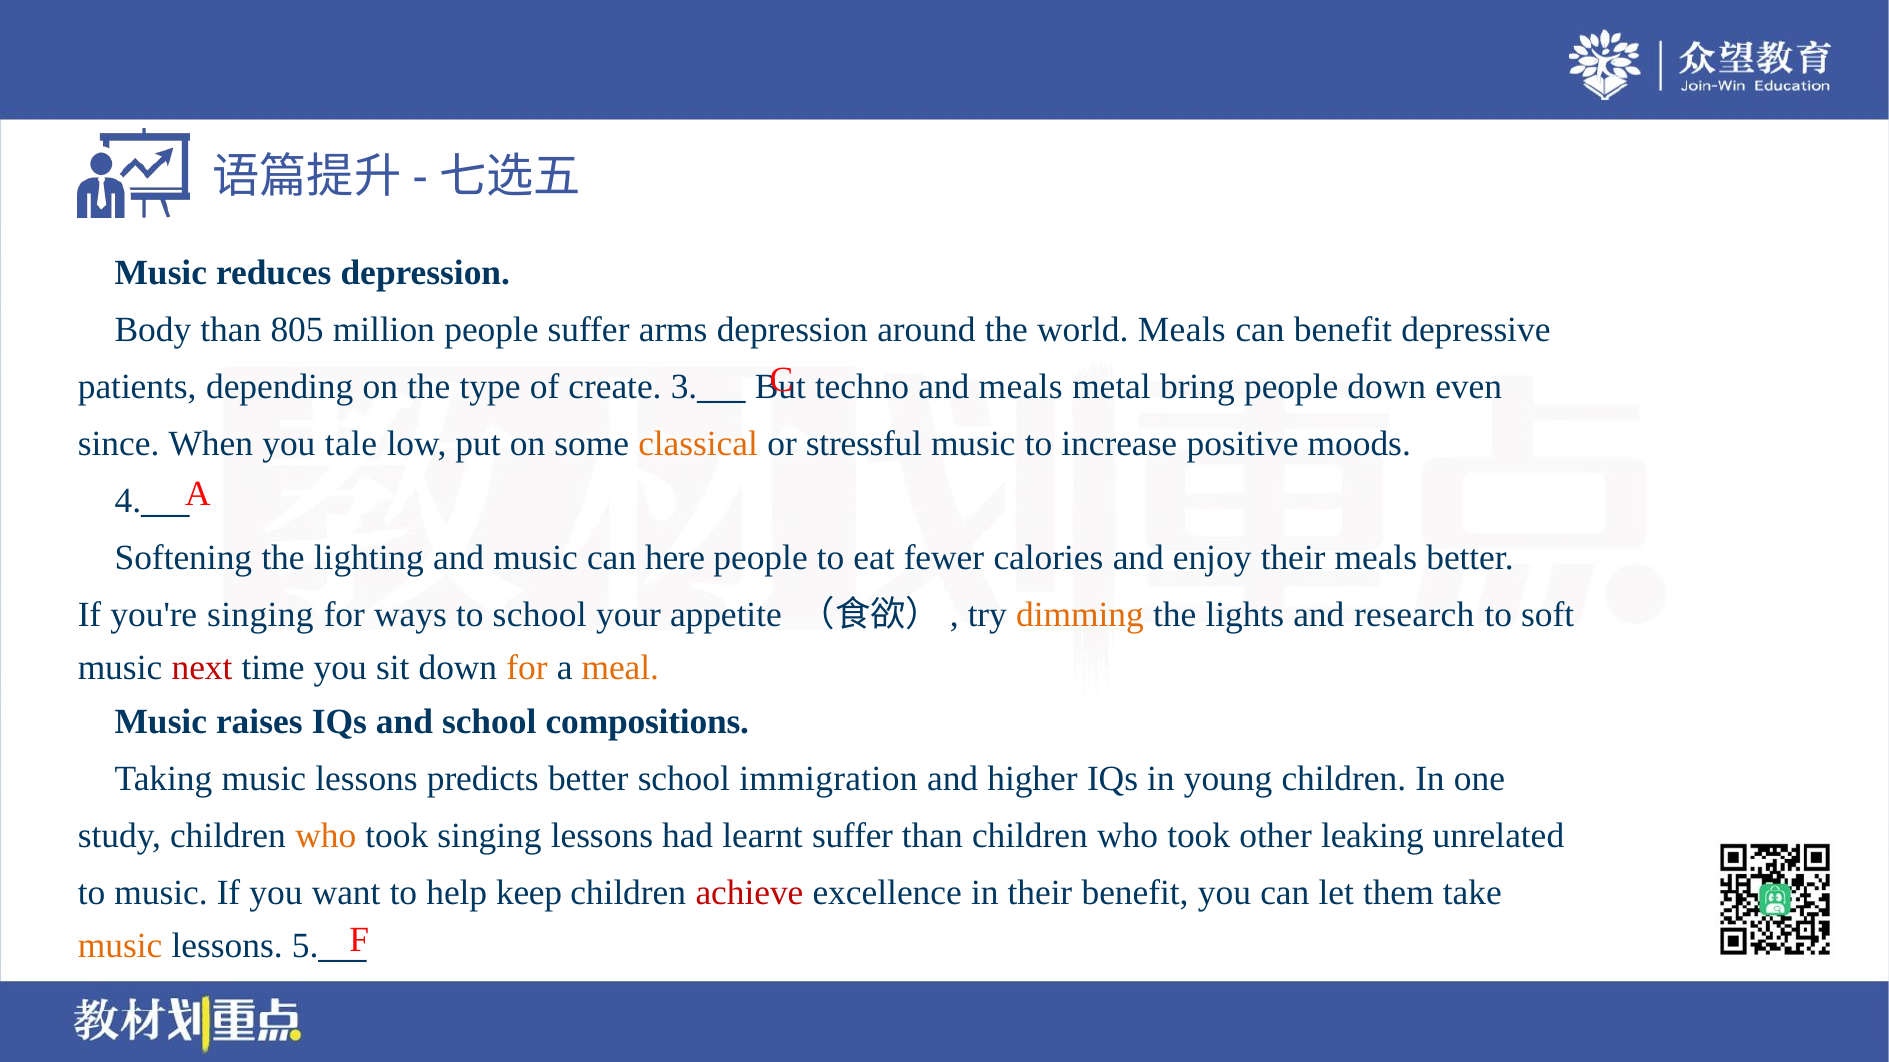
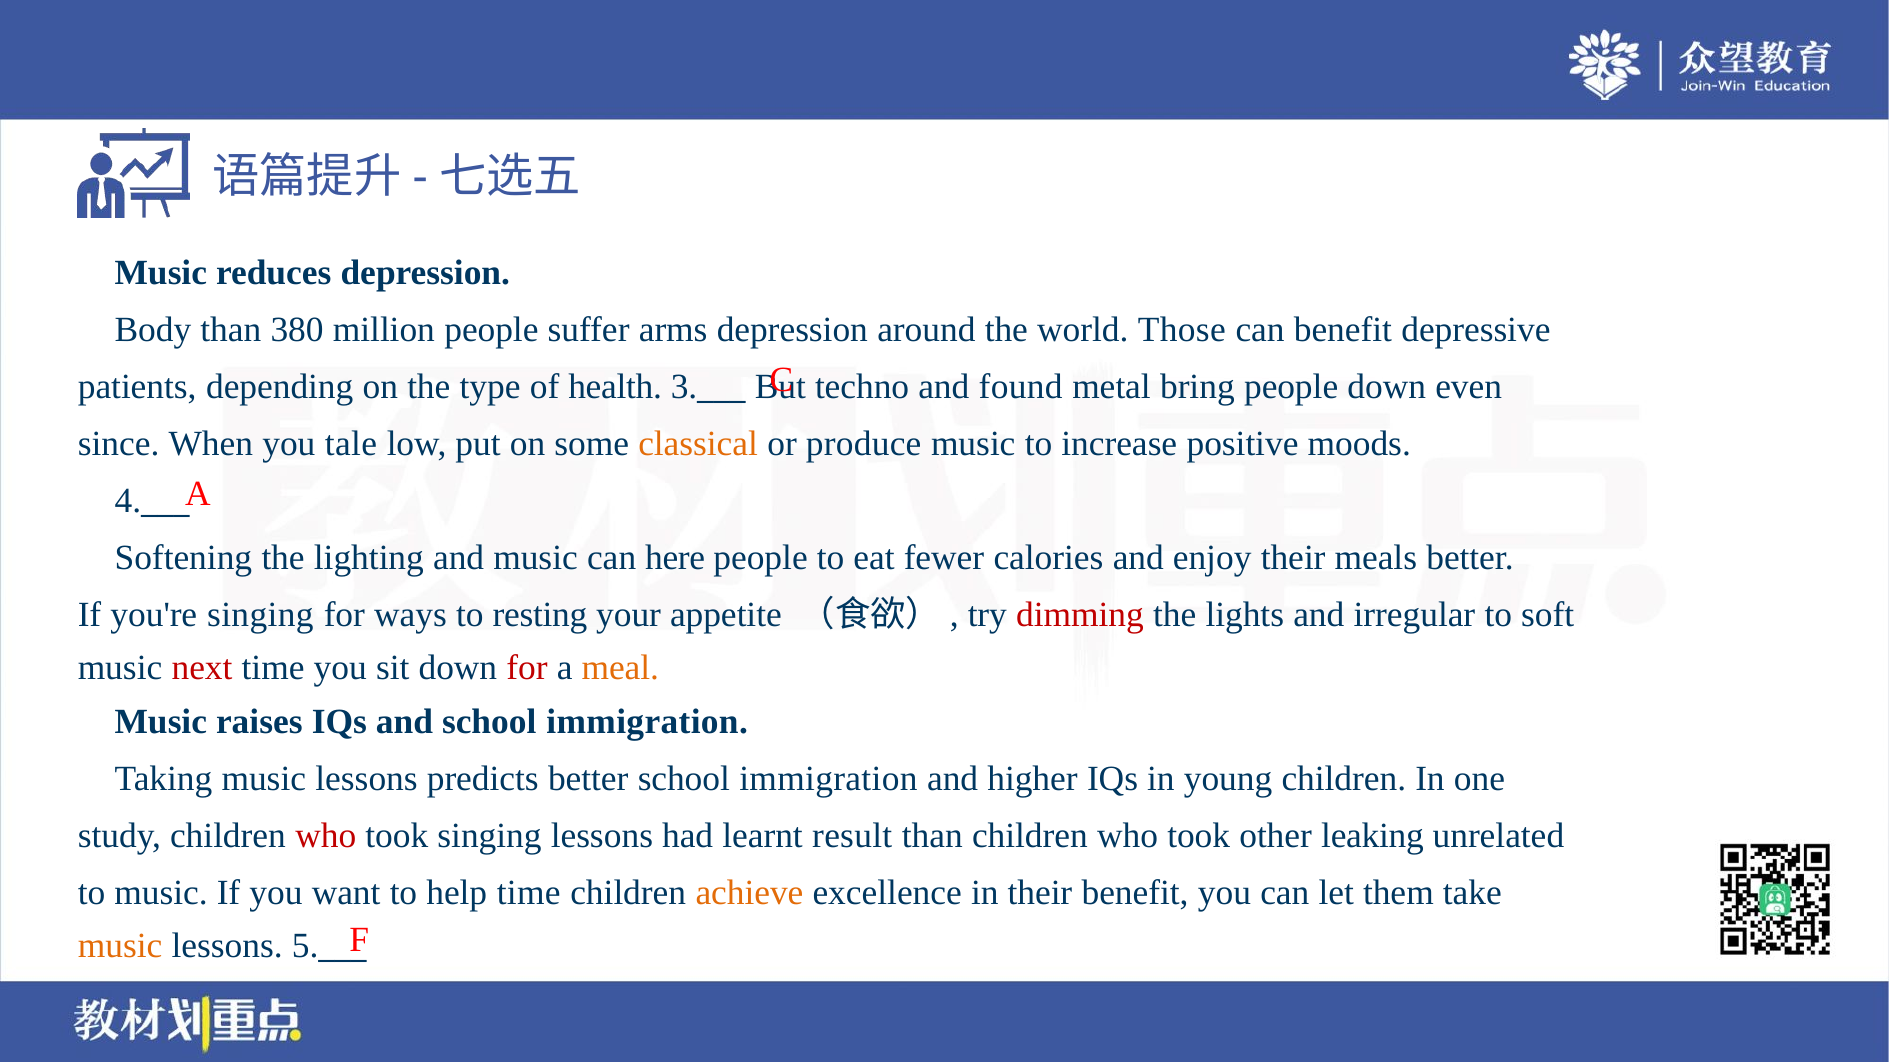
805: 805 -> 380 (297, 330)
world Meals: Meals -> Those (1182, 330)
create: create -> health (615, 387)
and meals: meals -> found (1021, 387)
stressful: stressful -> produce (864, 444)
to school: school -> resting (540, 615)
dimming colour: orange -> red (1080, 615)
research: research -> irregular (1414, 615)
for colour: orange -> red (527, 668)
and school compositions: compositions -> immigration (647, 722)
who colour: orange -> red (326, 836)
learnt suffer: suffer -> result (852, 836)
help keep: keep -> time (529, 893)
achieve colour: red -> orange (749, 893)
